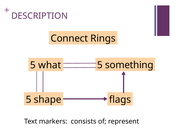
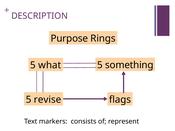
Connect: Connect -> Purpose (69, 38)
shape: shape -> revise (48, 100)
